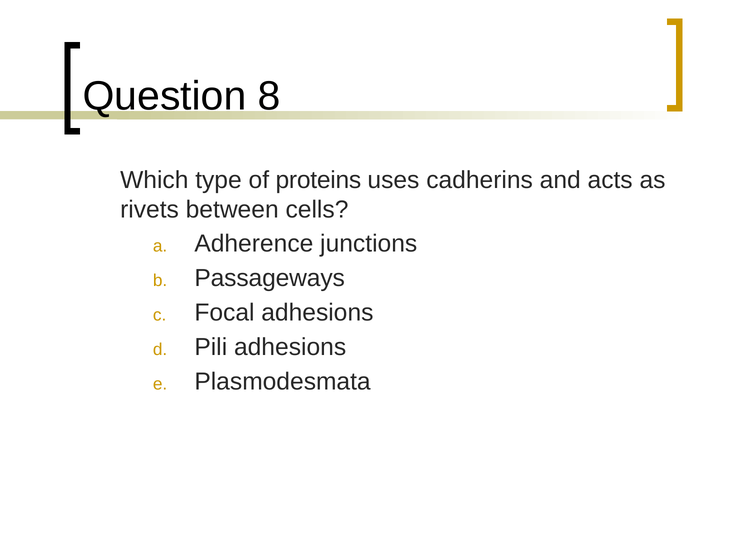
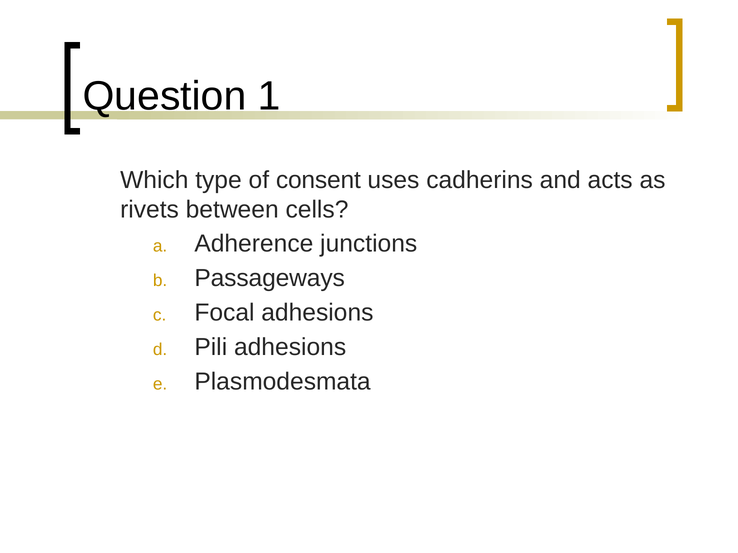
8: 8 -> 1 (269, 96)
proteins: proteins -> consent (318, 180)
